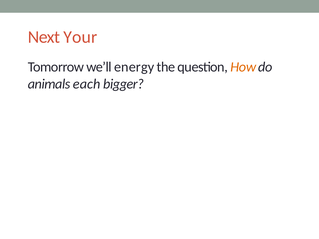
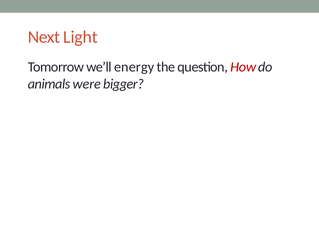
Your: Your -> Light (80, 37)
How colour: orange -> red (243, 67)
each: each -> were (87, 84)
